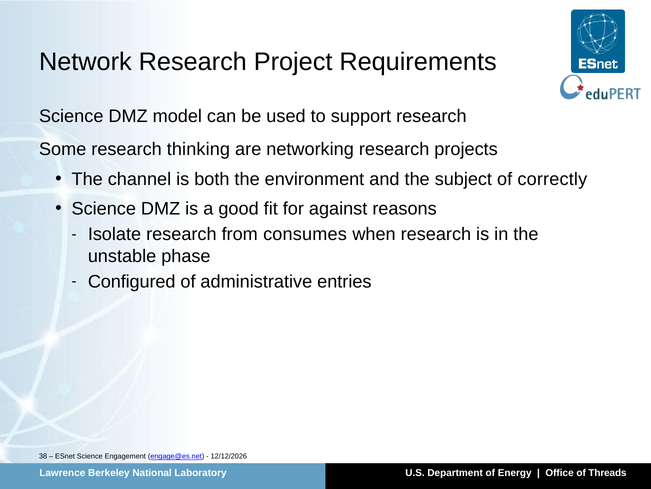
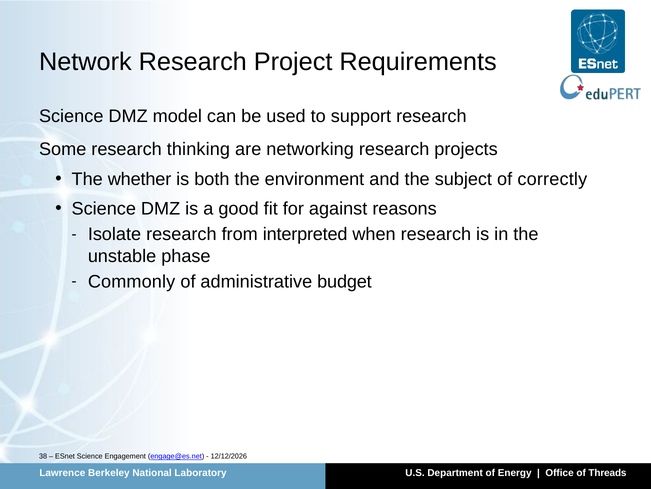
channel: channel -> whether (140, 179)
consumes: consumes -> interpreted (305, 234)
Configured: Configured -> Commonly (132, 281)
entries: entries -> budget (344, 281)
